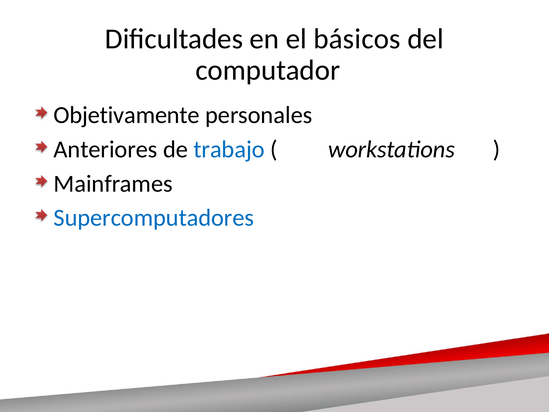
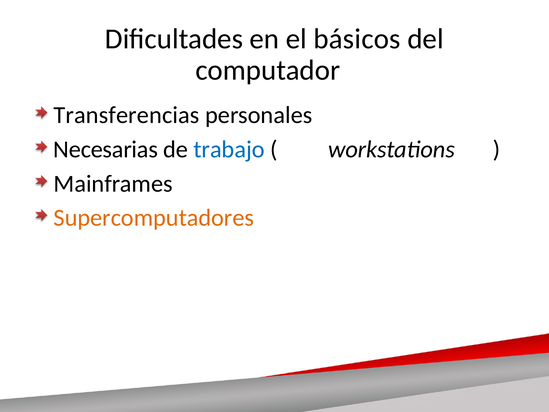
Objetivamente: Objetivamente -> Transferencias (127, 115)
Anteriores: Anteriores -> Necesarias (106, 149)
Supercomputadores colour: blue -> orange (154, 218)
